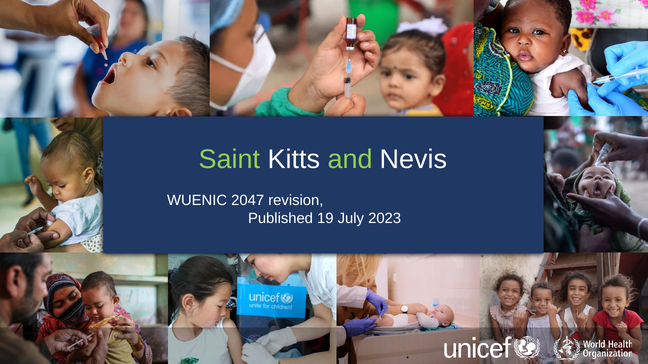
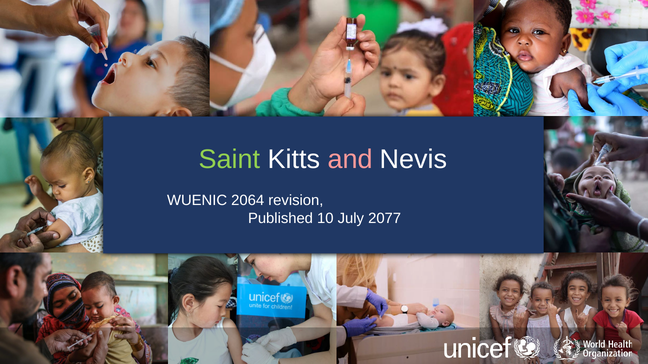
and colour: light green -> pink (350, 159)
2047: 2047 -> 2064 (248, 201)
19: 19 -> 10 (325, 219)
2023: 2023 -> 2077 (385, 219)
